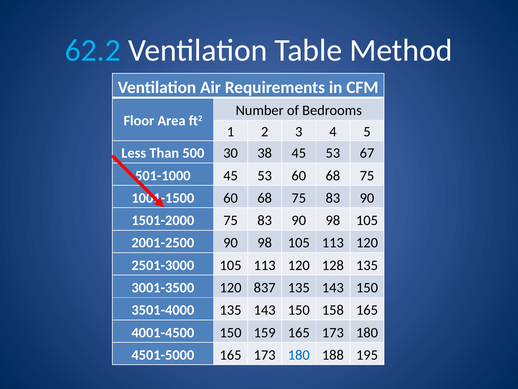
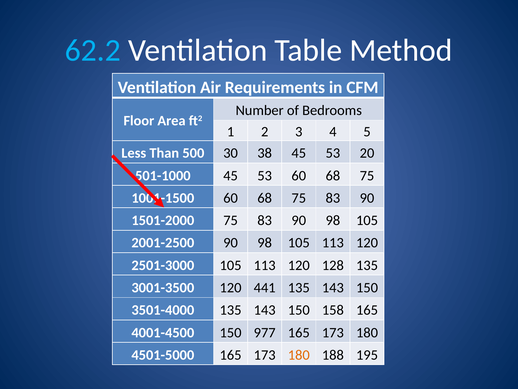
67: 67 -> 20 (367, 153)
837: 837 -> 441 (265, 287)
159: 159 -> 977 (265, 332)
180 colour: blue -> orange (299, 355)
